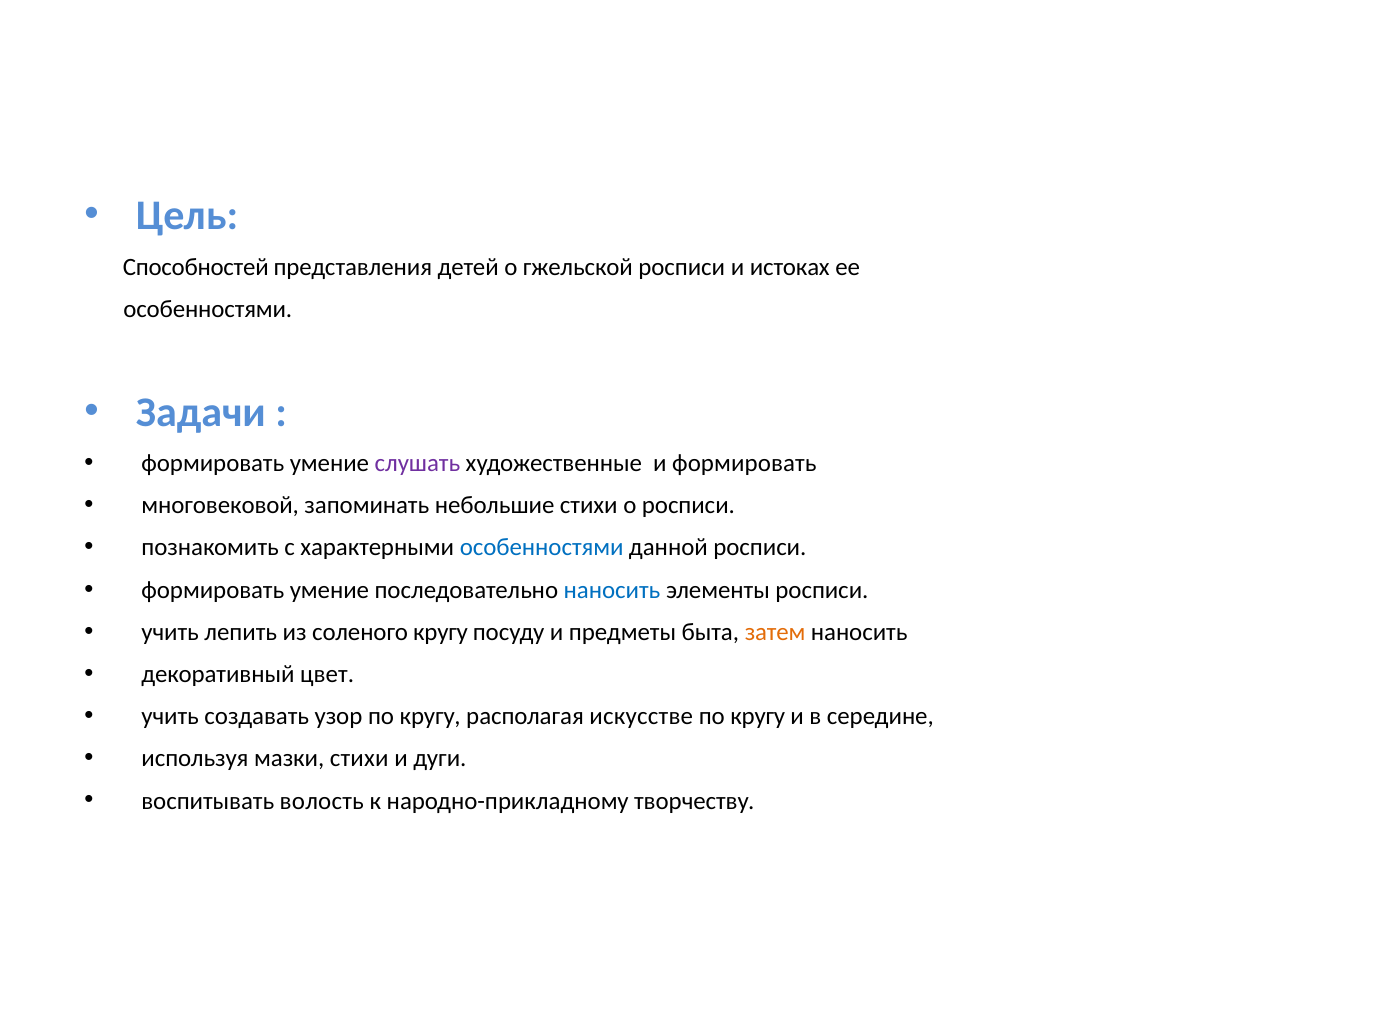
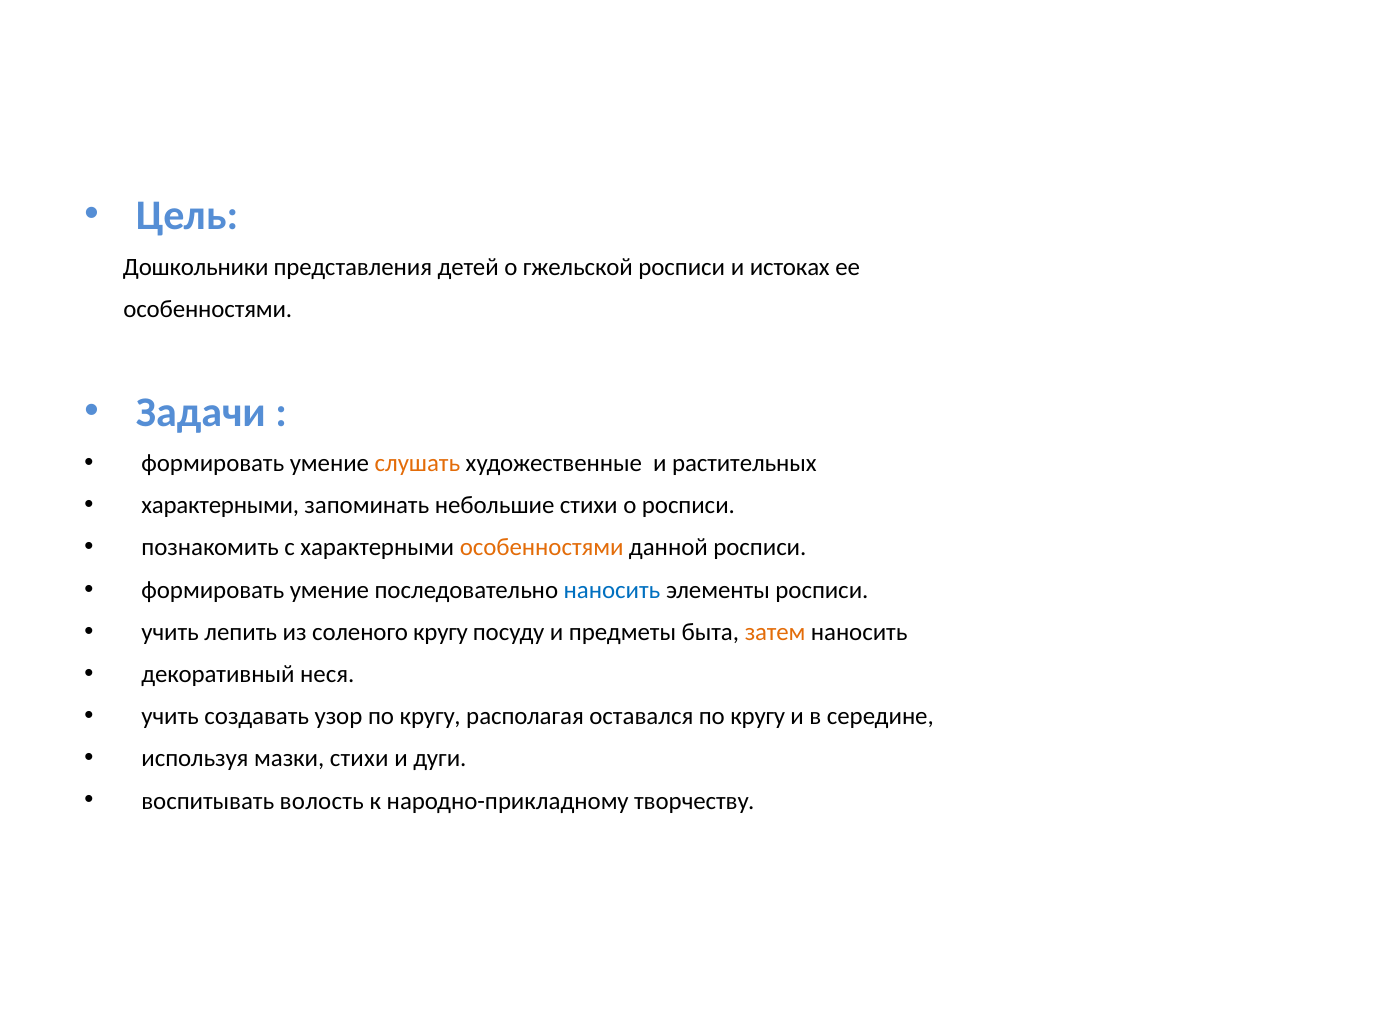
Способностей: Способностей -> Дошкольники (196, 267)
слушать colour: purple -> orange (417, 463)
и формировать: формировать -> растительных (744, 463)
многовековой: многовековой -> характерными (220, 505)
особенностями colour: blue -> orange (542, 547)
цвет: цвет -> неся (327, 674)
искусстве: искусстве -> оставался (641, 716)
